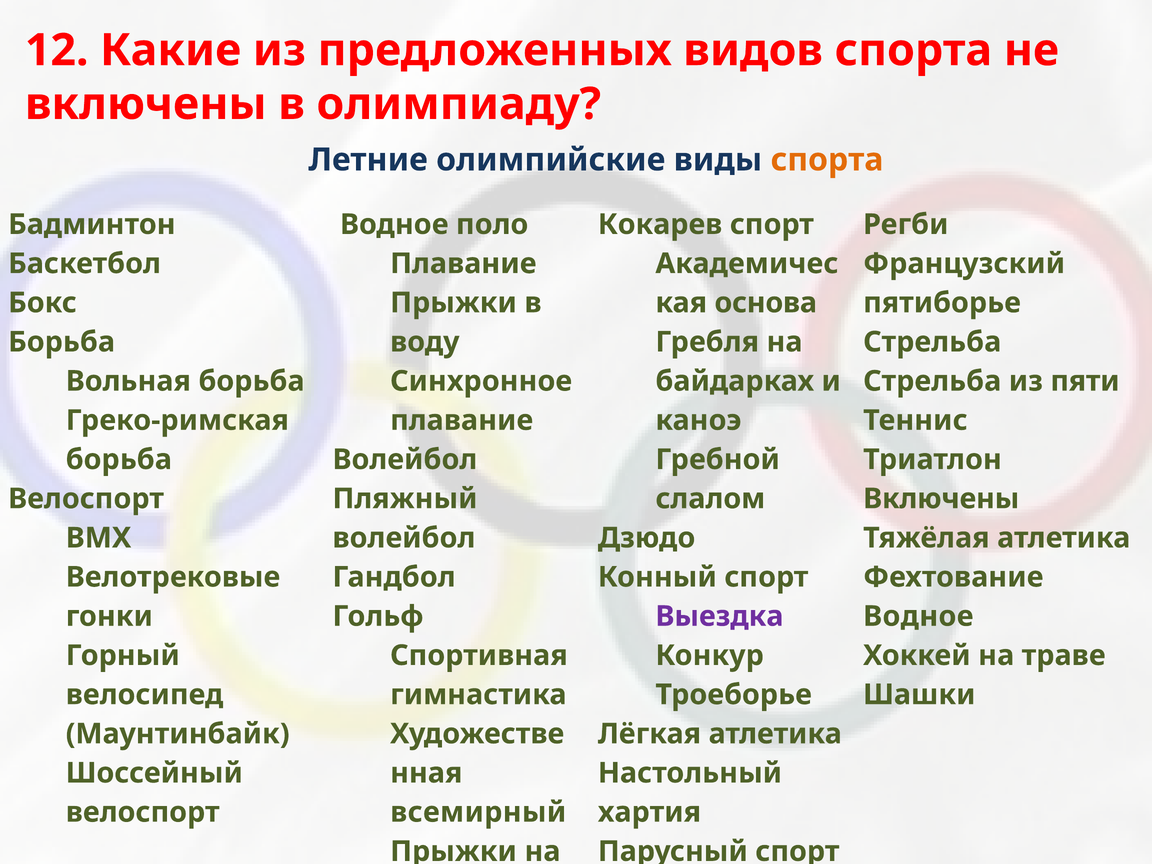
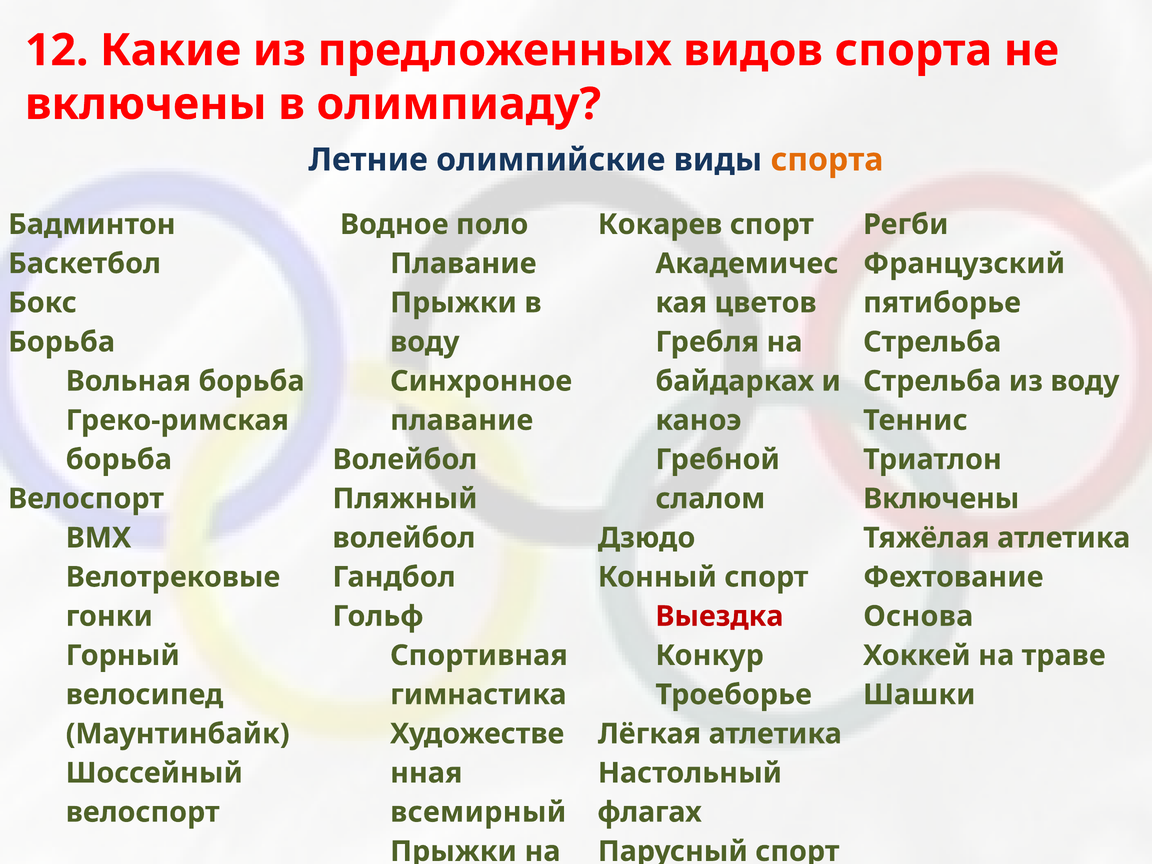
основа: основа -> цветов (766, 303)
из пяти: пяти -> воду (1085, 381)
Выездка colour: purple -> red (719, 616)
Водное: Водное -> Основа (918, 616)
хартия: хартия -> флагах (650, 812)
